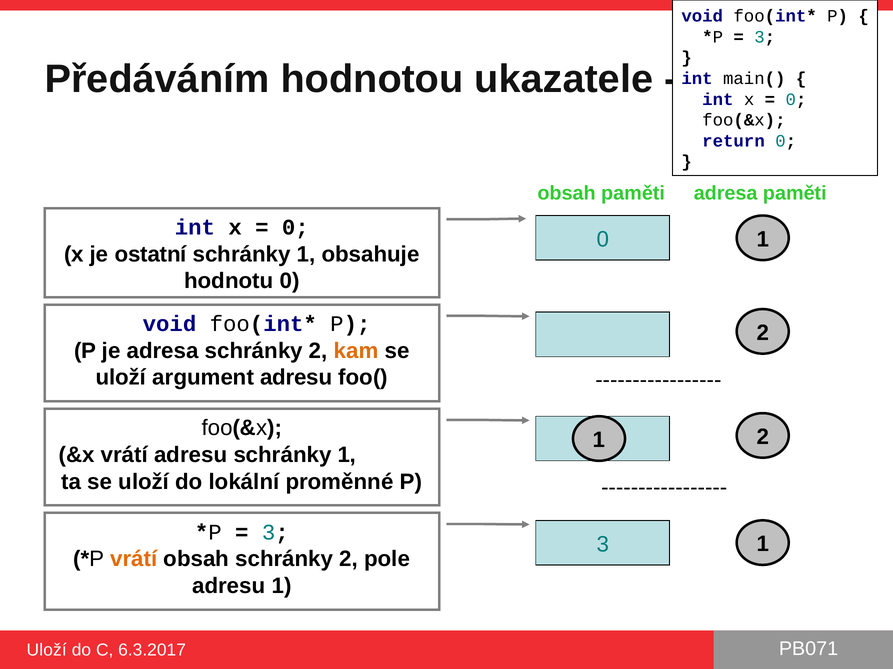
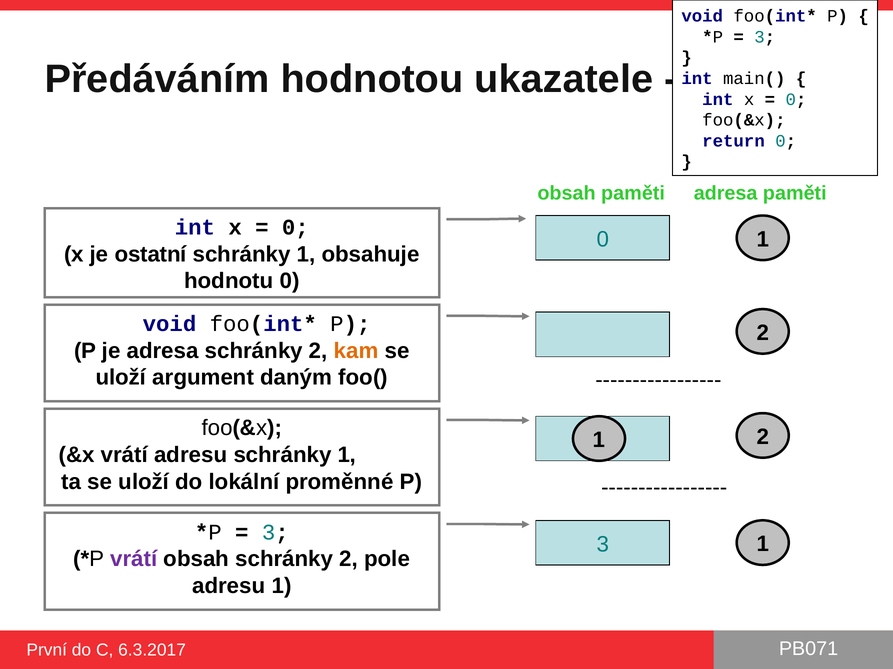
argument adresu: adresu -> daným (296, 378)
vrátí colour: orange -> purple (134, 560)
Uloží: Uloží -> První (47, 651)
